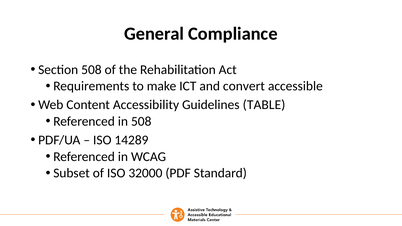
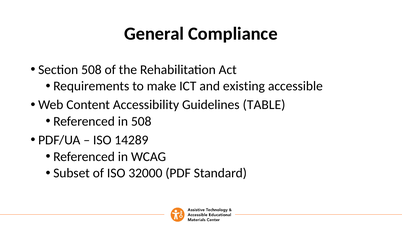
convert: convert -> existing (244, 86)
